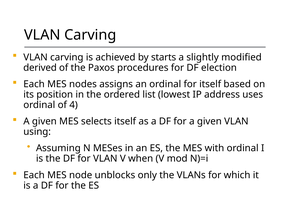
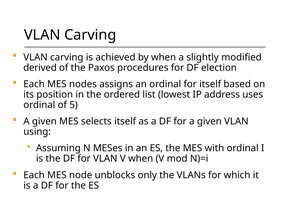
by starts: starts -> when (164, 57)
4: 4 -> 5 (74, 105)
